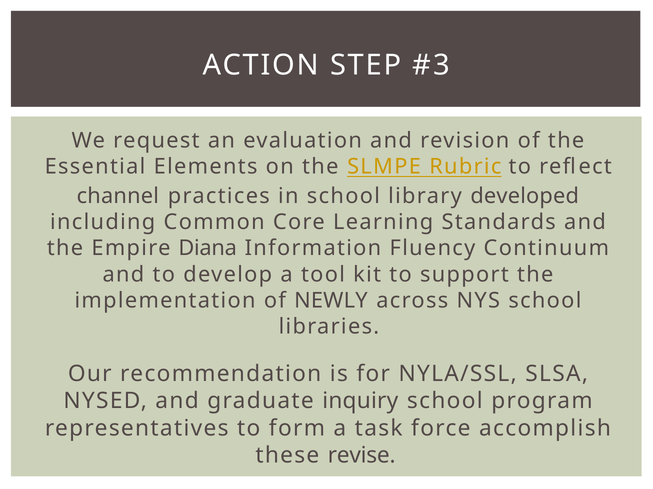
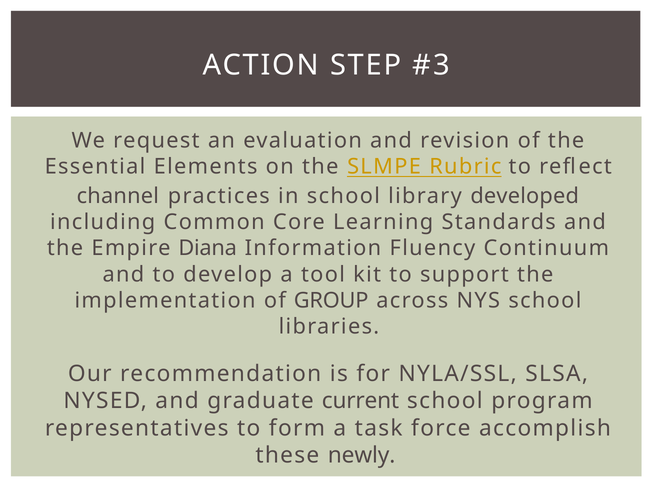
NEWLY: NEWLY -> GROUP (331, 301)
inquiry: inquiry -> current (360, 401)
revise: revise -> newly (362, 456)
